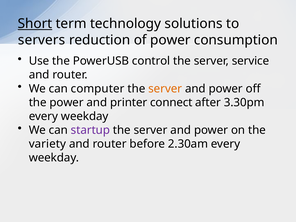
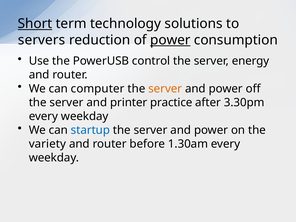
power underline: none -> present (170, 40)
service: service -> energy (251, 61)
power: power -> server (67, 102)
connect: connect -> practice (171, 102)
startup colour: purple -> blue (90, 130)
2.30am: 2.30am -> 1.30am (188, 144)
